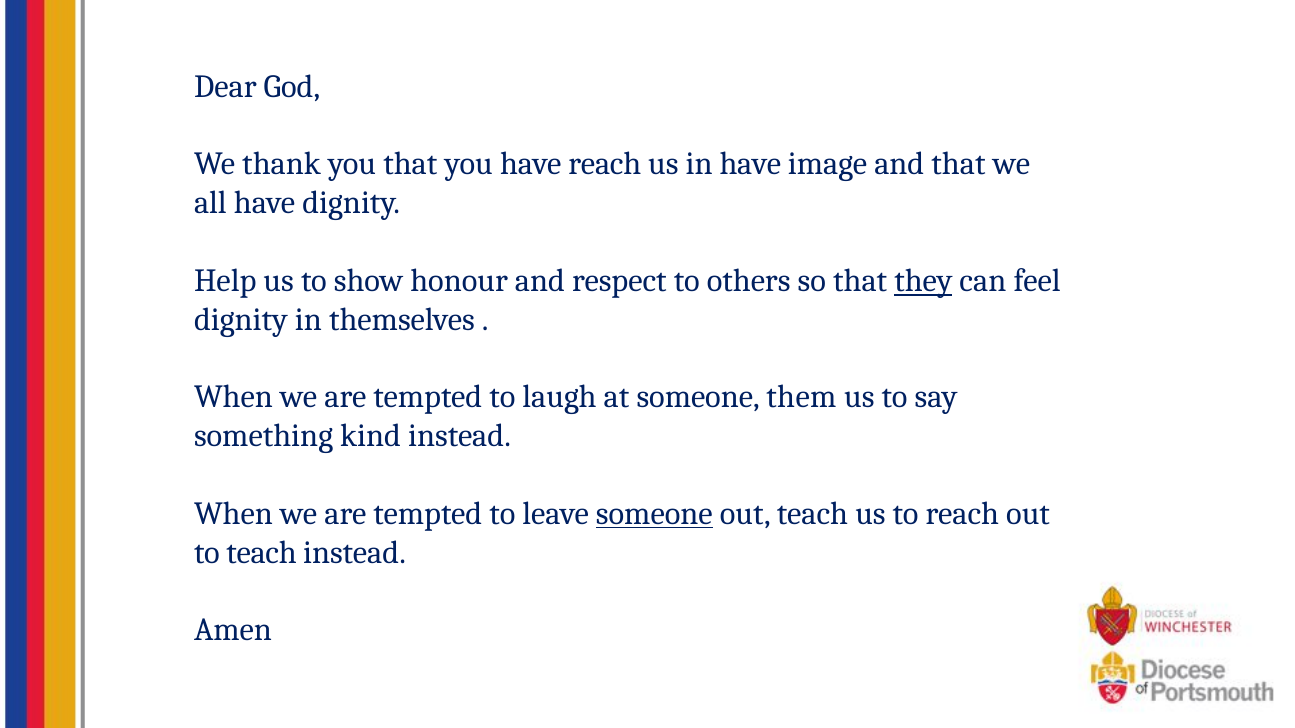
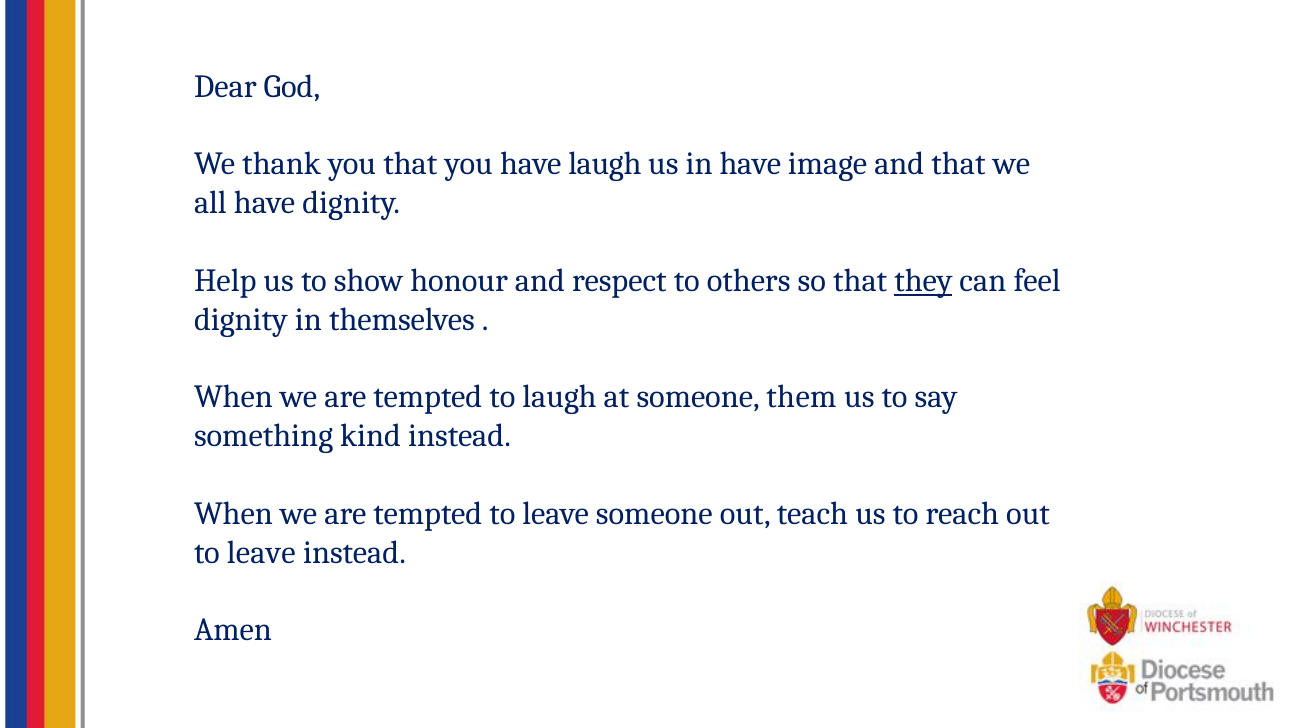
have reach: reach -> laugh (605, 164)
someone underline: present -> none (654, 514)
teach: teach -> leave (261, 553)
